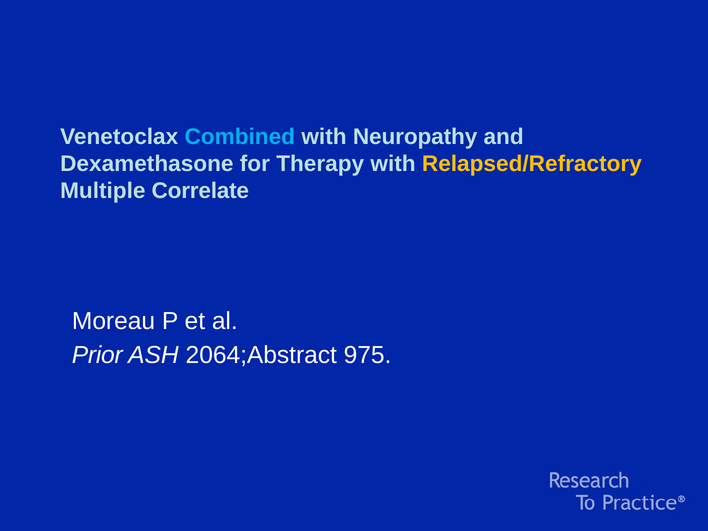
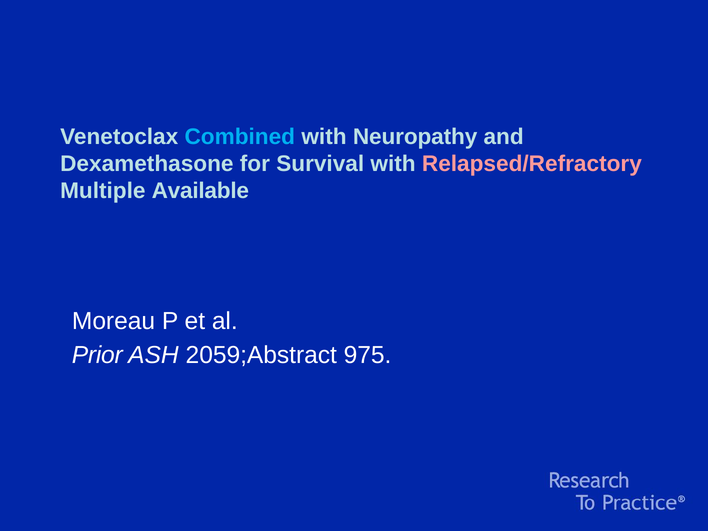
Therapy: Therapy -> Survival (320, 164)
Relapsed/Refractory colour: yellow -> pink (532, 164)
Correlate: Correlate -> Available (200, 191)
2064;Abstract: 2064;Abstract -> 2059;Abstract (261, 355)
